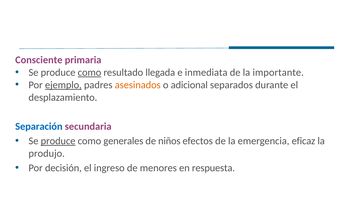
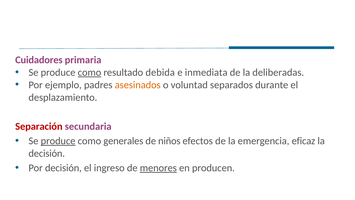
Consciente: Consciente -> Cuidadores (39, 60)
llegada: llegada -> debida (160, 72)
importante: importante -> deliberadas (278, 72)
ejemplo underline: present -> none (63, 85)
adicional: adicional -> voluntad (189, 85)
Separación colour: blue -> red (39, 126)
produjo: produjo -> decisión (47, 153)
menores underline: none -> present (158, 168)
respuesta: respuesta -> producen (213, 168)
